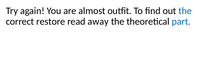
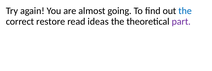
outfit: outfit -> going (120, 11)
away: away -> ideas (98, 21)
part colour: blue -> purple (181, 21)
